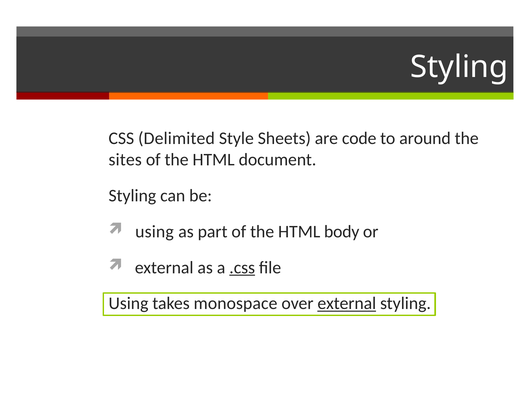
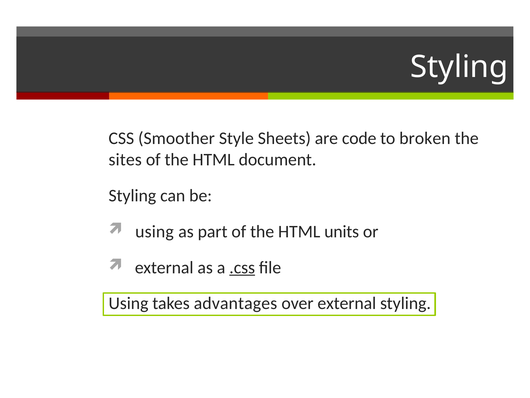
Delimited: Delimited -> Smoother (177, 138)
around: around -> broken (425, 138)
body: body -> units (342, 231)
monospace: monospace -> advantages (235, 303)
external underline: present -> none (347, 303)
